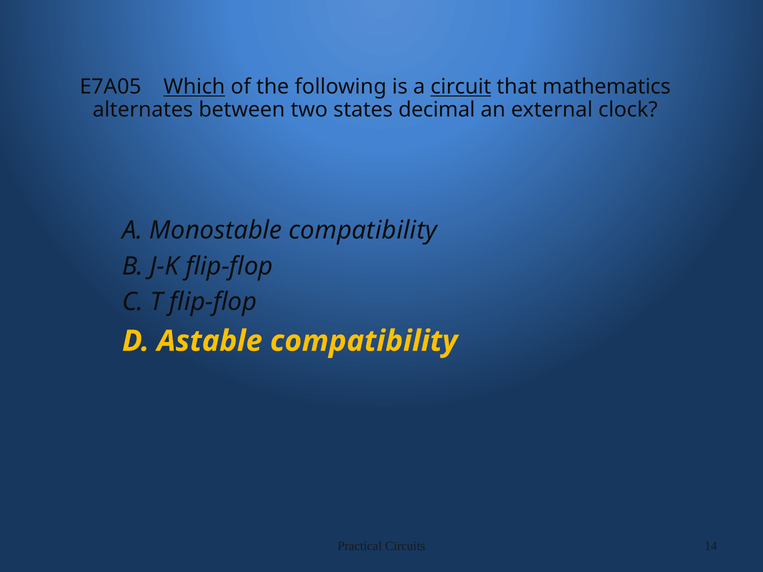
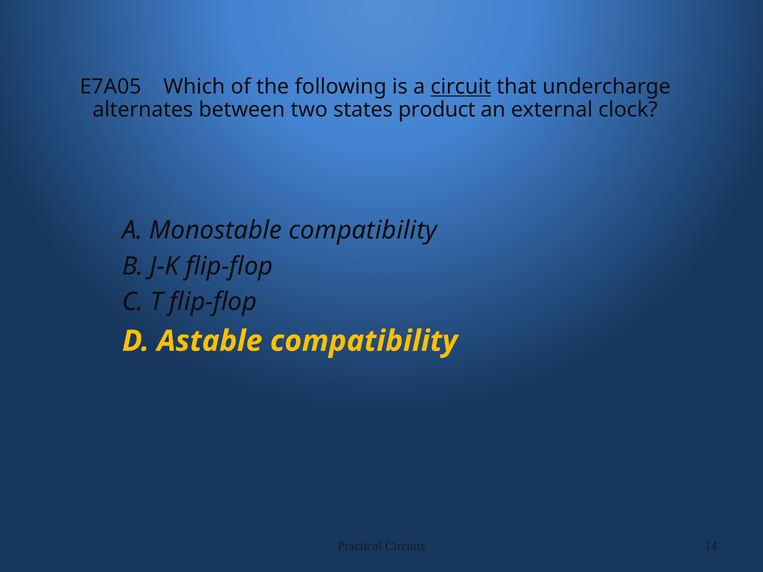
Which underline: present -> none (194, 87)
mathematics: mathematics -> undercharge (607, 87)
decimal: decimal -> product (437, 110)
